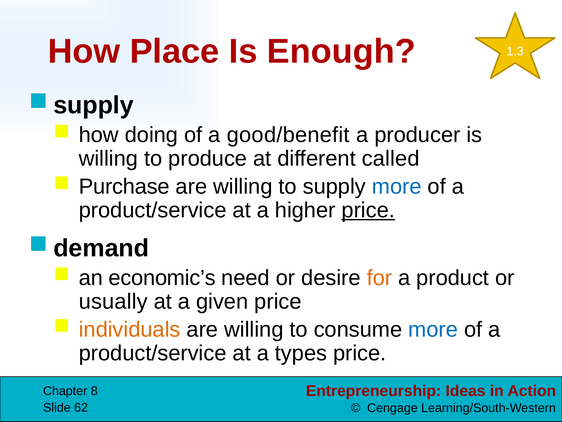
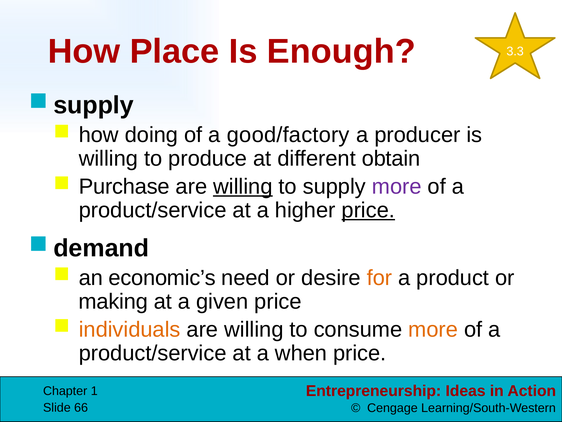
1.3: 1.3 -> 3.3 (515, 51)
good/benefit: good/benefit -> good/factory (288, 135)
called: called -> obtain (391, 158)
willing underline: none -> present (243, 186)
more colour: blue -> purple (397, 186)
usually: usually -> making (113, 301)
more colour: blue -> orange (433, 329)
types: types -> when (301, 353)
8: 8 -> 1 (94, 391)
62: 62 -> 66 (81, 407)
